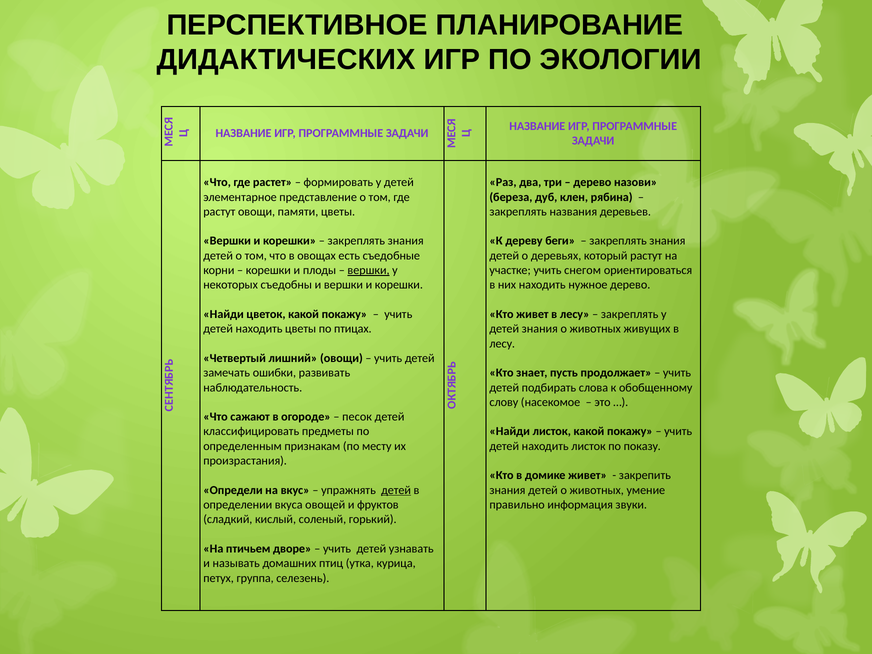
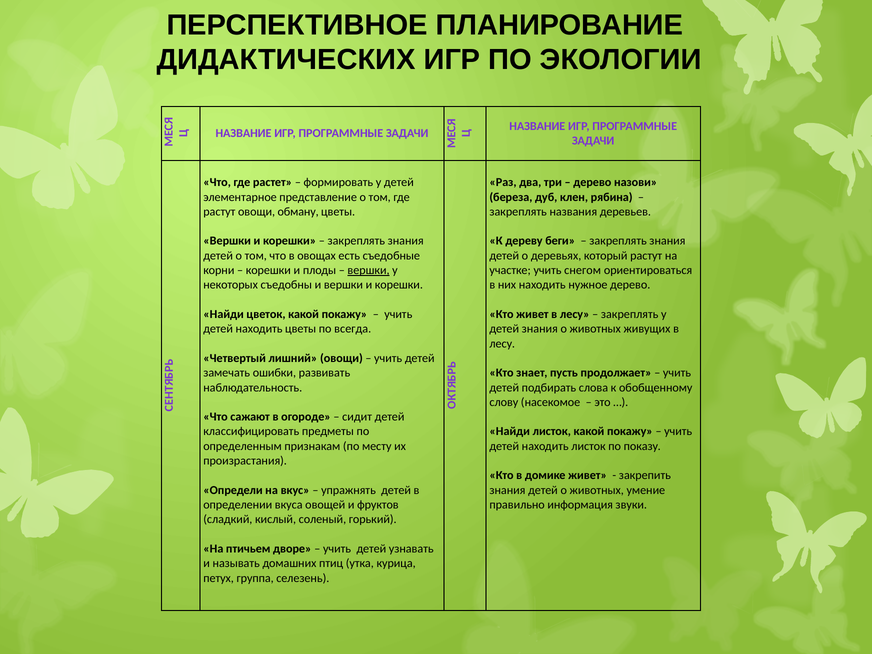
памяти: памяти -> обману (298, 212)
птицах: птицах -> всегда (353, 329)
песок: песок -> сидит (357, 417)
детей underline: present -> none (396, 490)
